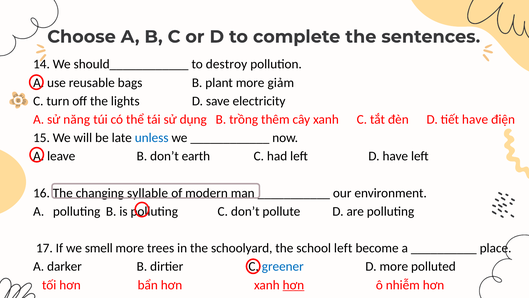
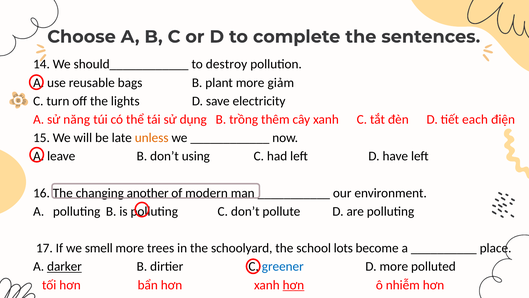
tiết have: have -> each (475, 119)
unless colour: blue -> orange (152, 138)
earth: earth -> using (196, 156)
syllable: syllable -> another (148, 193)
school left: left -> lots (343, 248)
darker underline: none -> present (64, 266)
